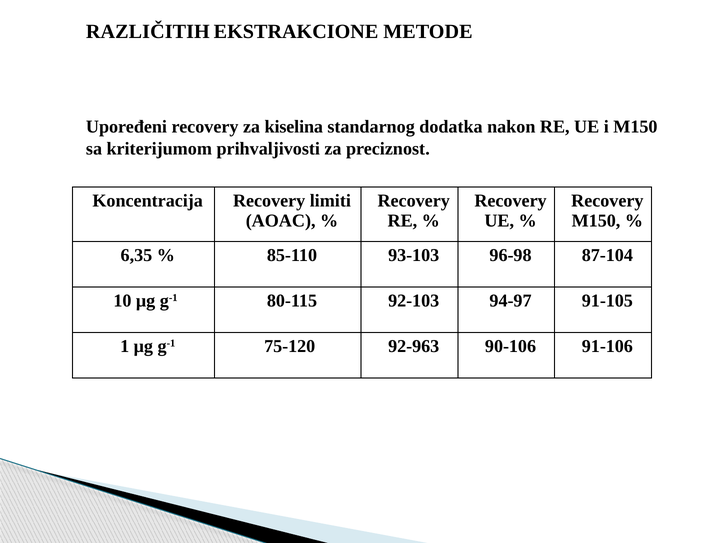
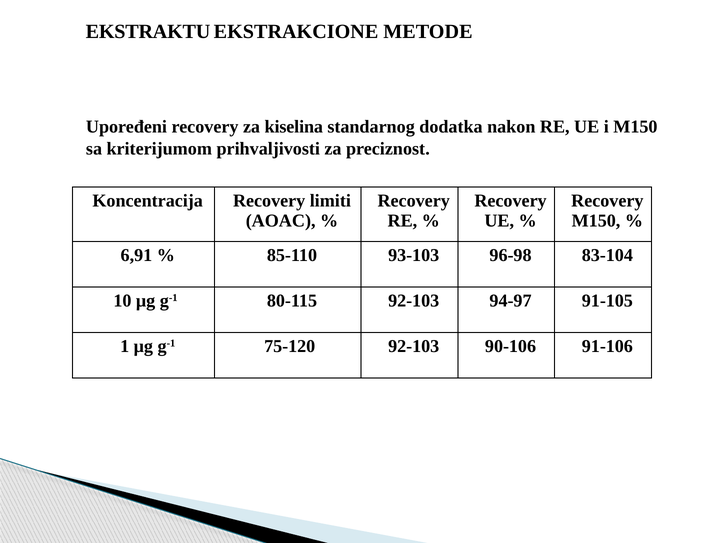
RAZLIČITIH: RAZLIČITIH -> EKSTRAKTU (148, 32)
6,35: 6,35 -> 6,91 (136, 255)
87-104: 87-104 -> 83-104 (607, 255)
75-120 92-963: 92-963 -> 92-103 (414, 346)
